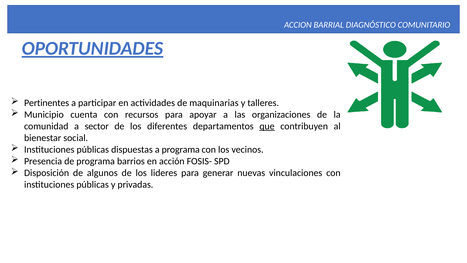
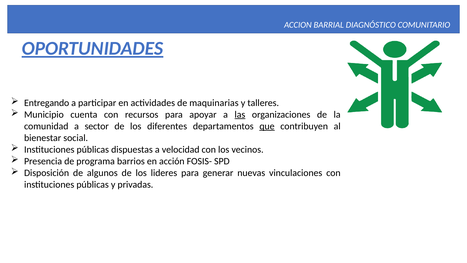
Pertinentes: Pertinentes -> Entregando (47, 103)
las underline: none -> present (240, 114)
a programa: programa -> velocidad (181, 149)
